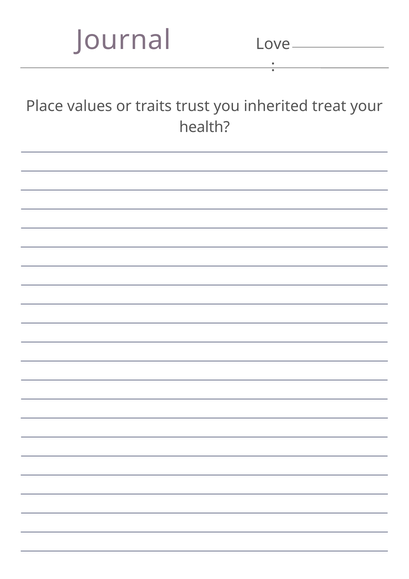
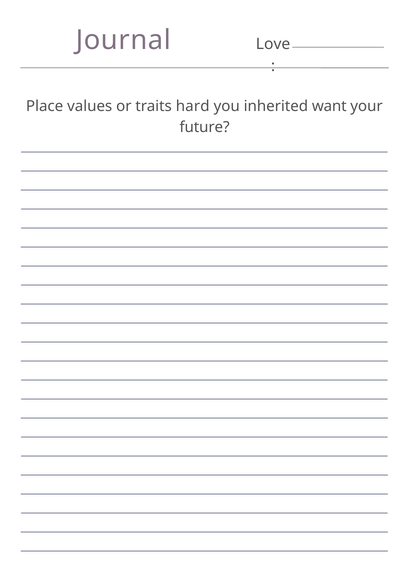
trust: trust -> hard (193, 106)
treat: treat -> want (329, 106)
health: health -> future (204, 127)
